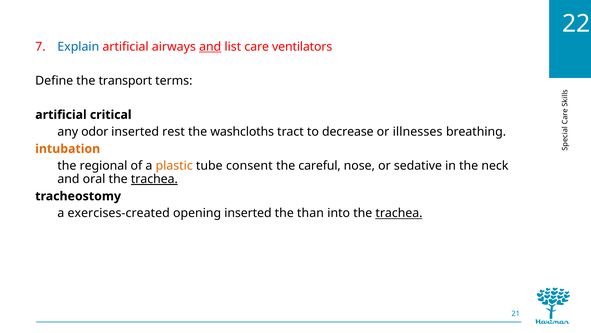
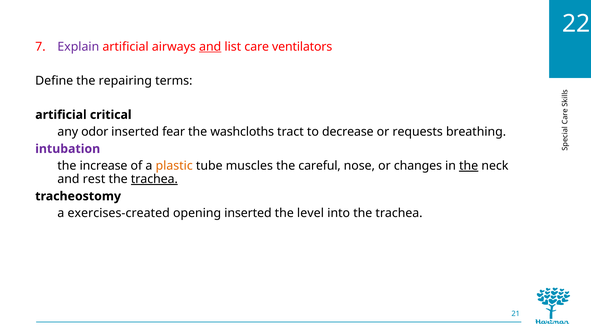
Explain colour: blue -> purple (78, 47)
transport: transport -> repairing (125, 81)
rest: rest -> fear (174, 132)
illnesses: illnesses -> requests (418, 132)
intubation colour: orange -> purple (68, 149)
regional: regional -> increase (104, 166)
consent: consent -> muscles (249, 166)
sedative: sedative -> changes (418, 166)
the underline: none -> present (469, 166)
oral: oral -> rest (94, 179)
than: than -> level (310, 213)
trachea underline: present -> none (399, 213)
